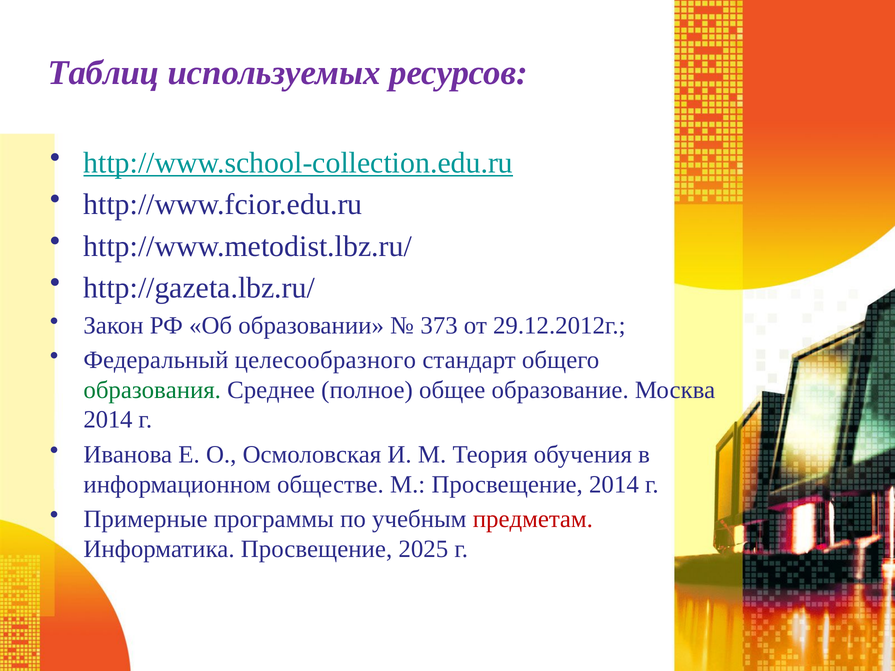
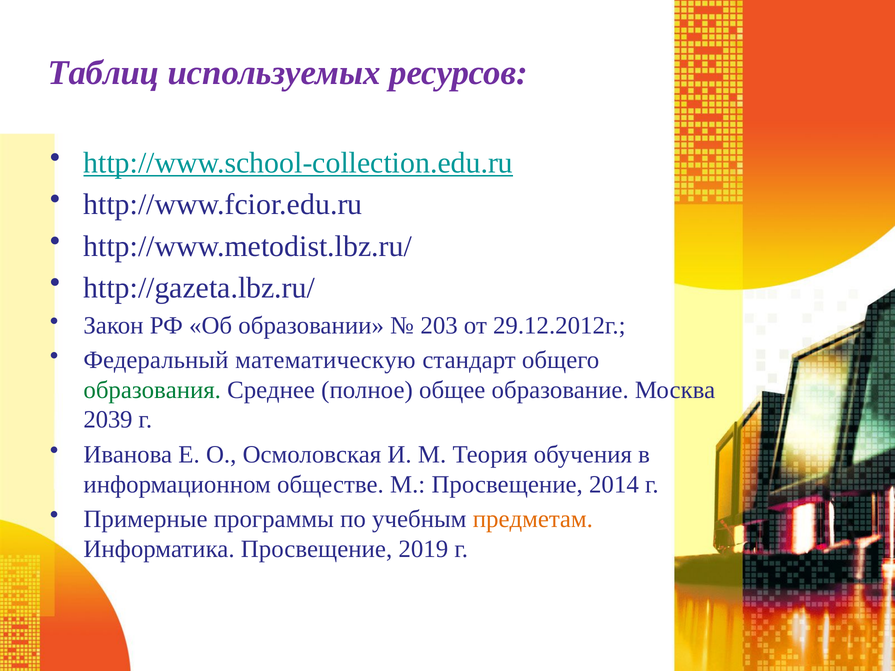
373: 373 -> 203 (439, 325)
целесообразного: целесообразного -> математическую (325, 360)
2014: 2014 -> 2039 (108, 420)
предметам colour: red -> orange (533, 519)
2025: 2025 -> 2019 (423, 549)
